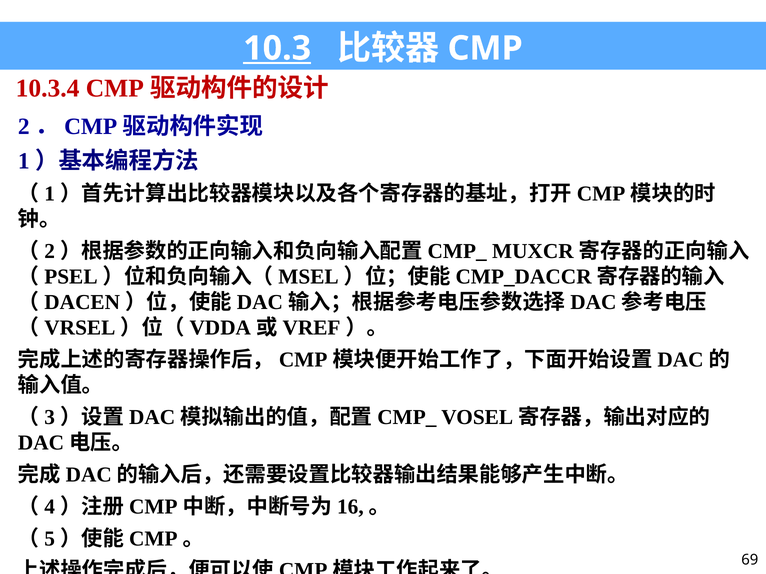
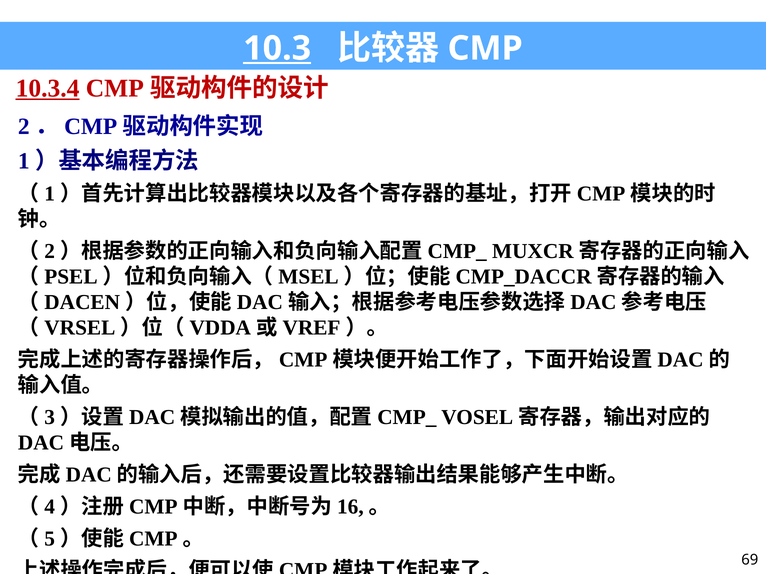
10.3.4 underline: none -> present (48, 88)
